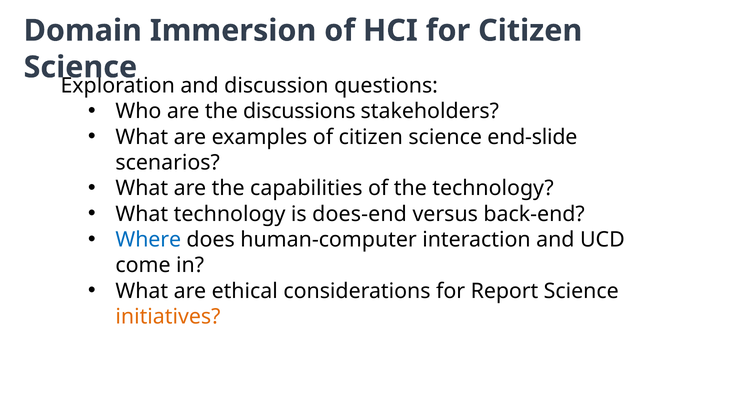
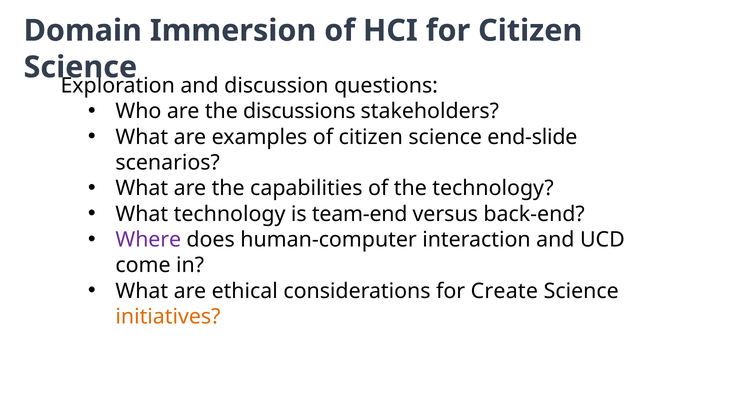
does-end: does-end -> team-end (360, 214)
Where colour: blue -> purple (148, 240)
Report: Report -> Create (504, 291)
